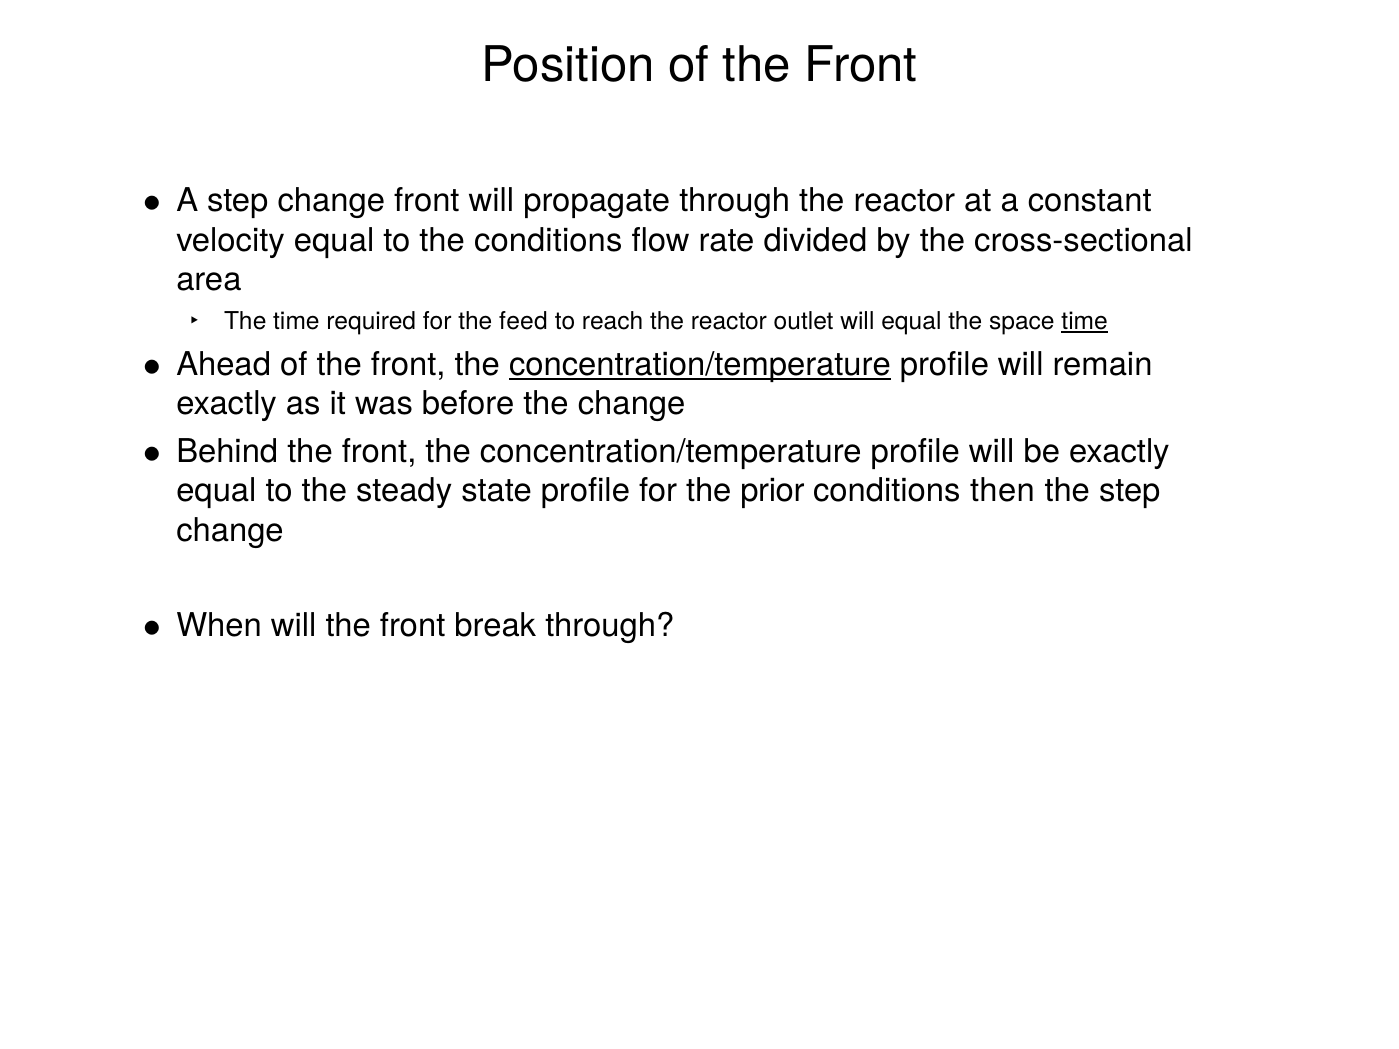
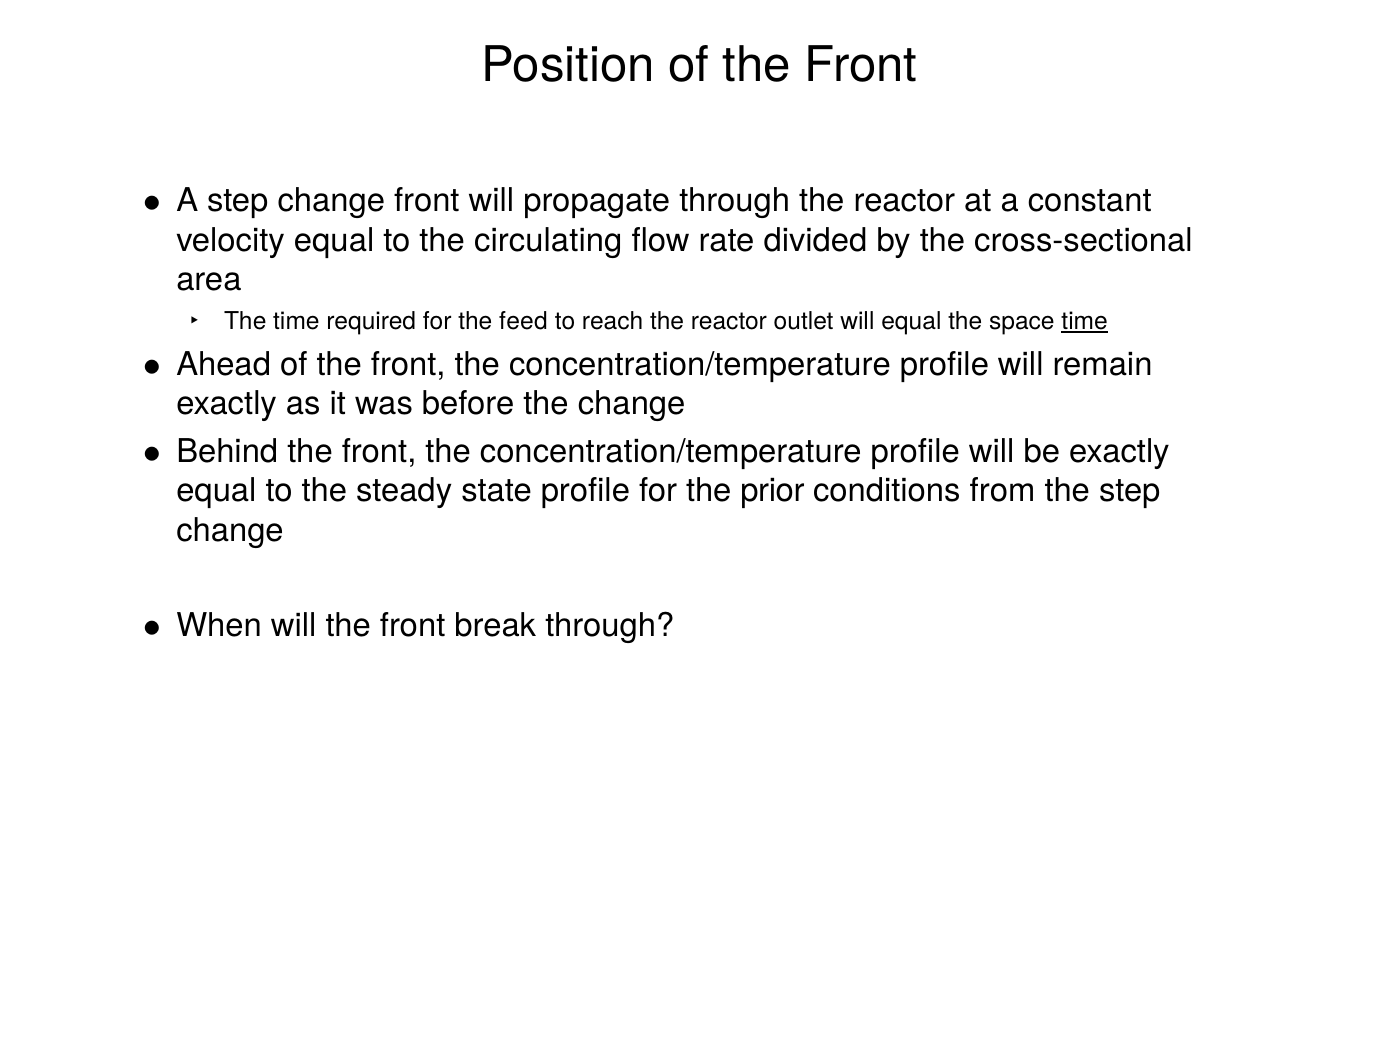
the conditions: conditions -> circulating (548, 240)
concentration/temperature underline: present -> none (700, 365)
then: then -> from (1003, 491)
